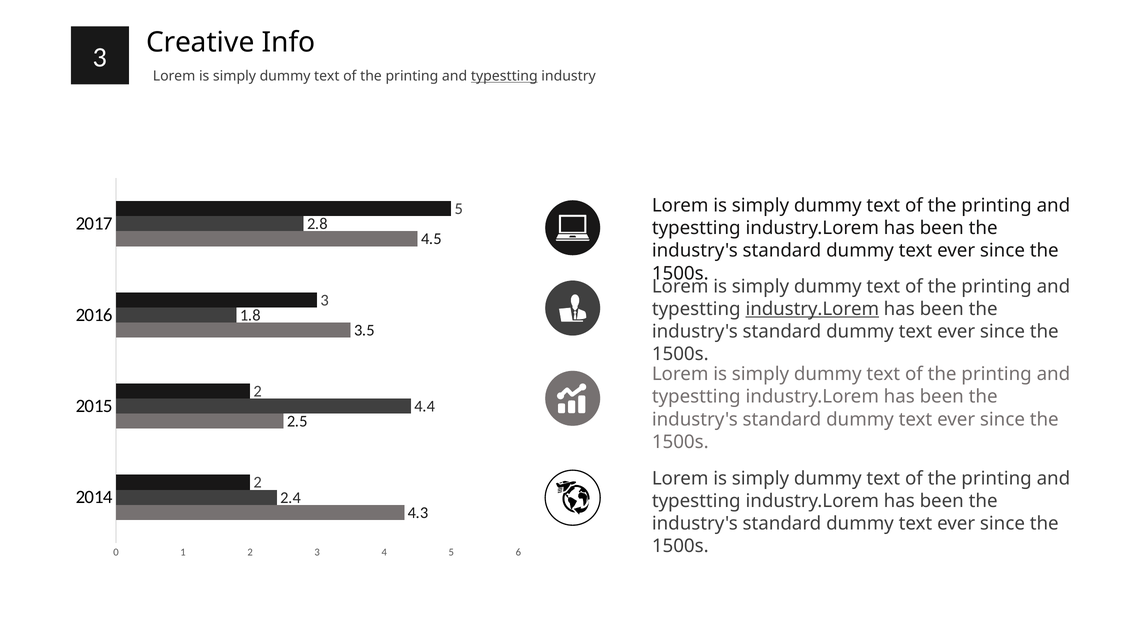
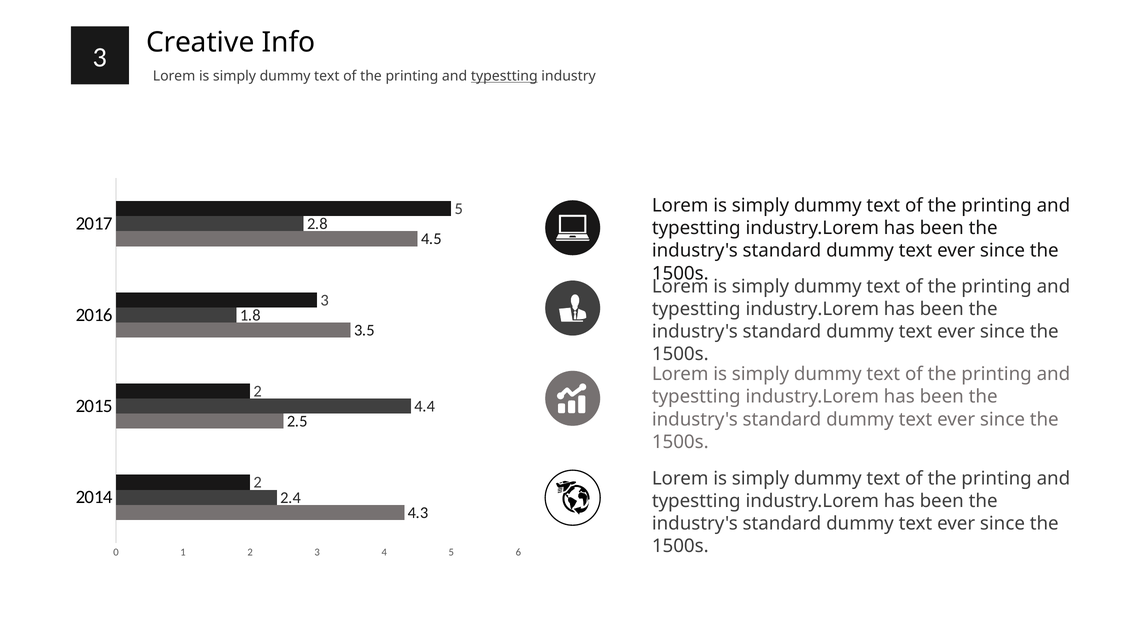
industry.Lorem underline: present -> none (812, 309)
